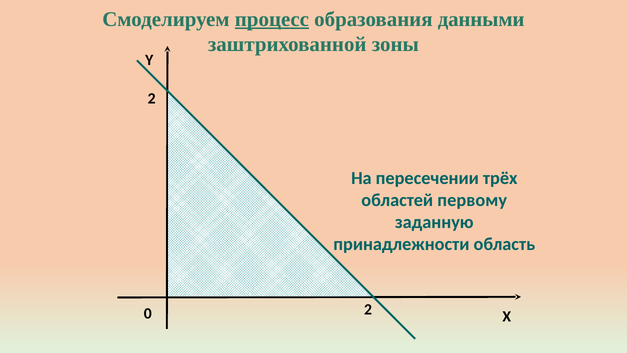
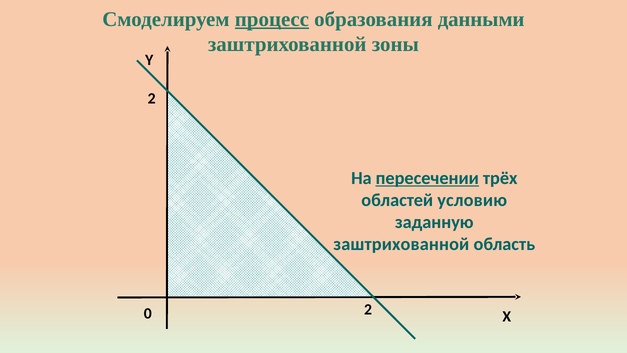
пересечении underline: none -> present (427, 178)
первому: первому -> условию (472, 200)
принадлежности: принадлежности -> заштрихованной (401, 244)
